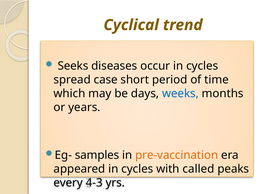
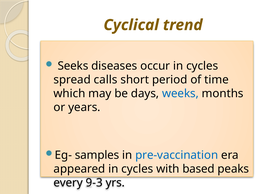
case: case -> calls (106, 80)
pre-vaccination colour: orange -> blue (177, 155)
called: called -> based (199, 169)
4-3: 4-3 -> 9-3 (94, 183)
